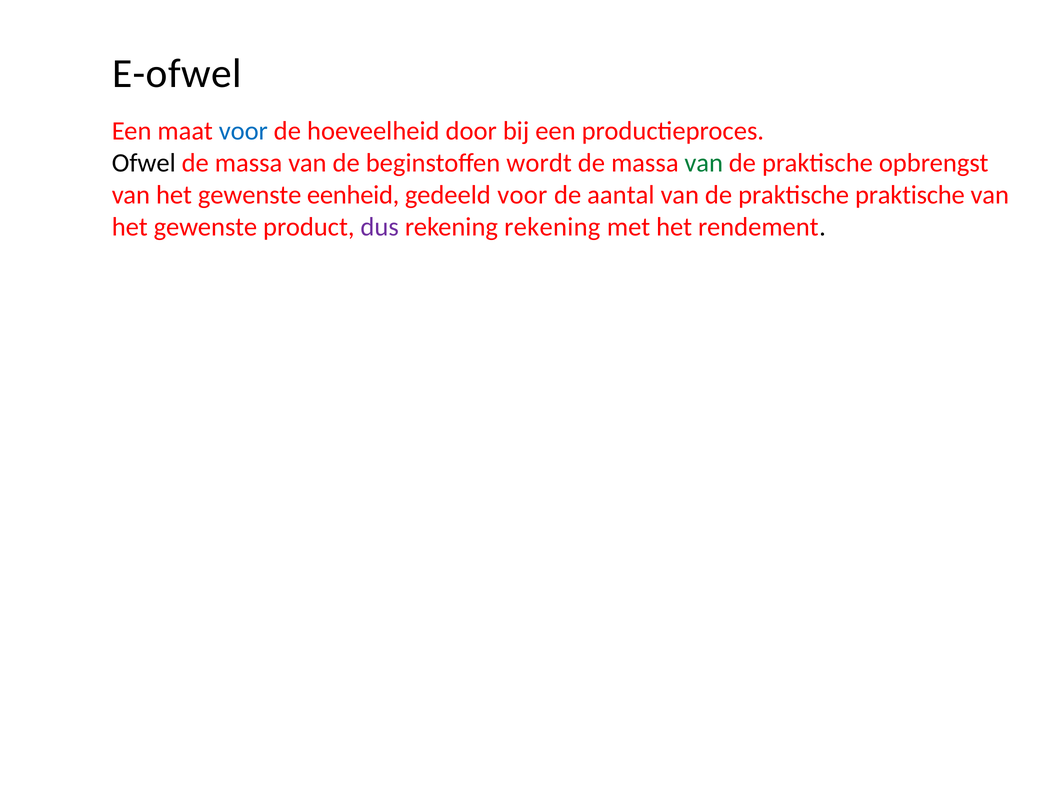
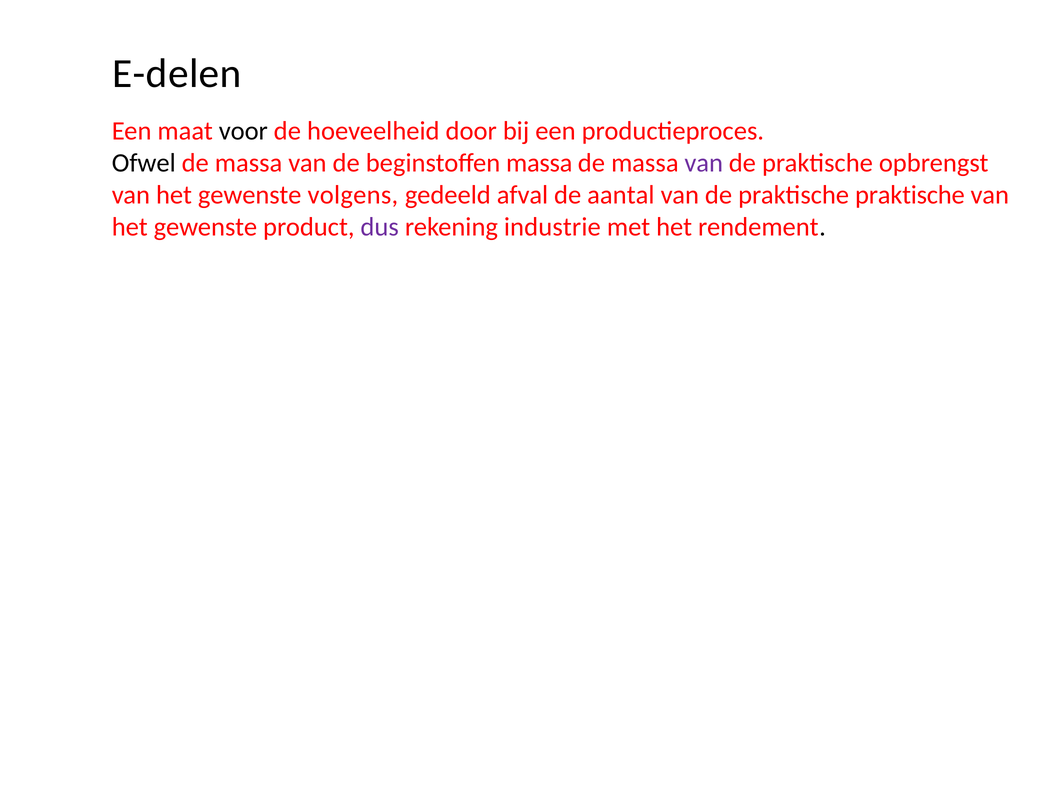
E-ofwel: E-ofwel -> E-delen (177, 73)
voor colour: blue -> black (243, 131)
beginstoffen wordt: wordt -> massa (539, 163)
van colour: green -> purple (704, 163)
eenheid: eenheid -> volgens (353, 195)
gedeeld voor: voor -> afval (522, 195)
rekening rekening: rekening -> industrie (552, 227)
